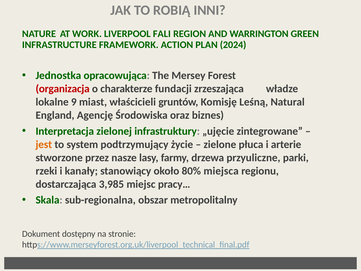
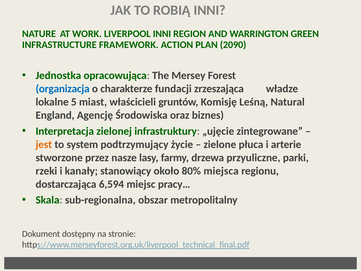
LIVERPOOL FALI: FALI -> INNI (162, 34)
2024: 2024 -> 2090 (233, 45)
organizacja colour: red -> blue (63, 89)
9: 9 -> 5 (74, 102)
3,985: 3,985 -> 6,594 (111, 184)
